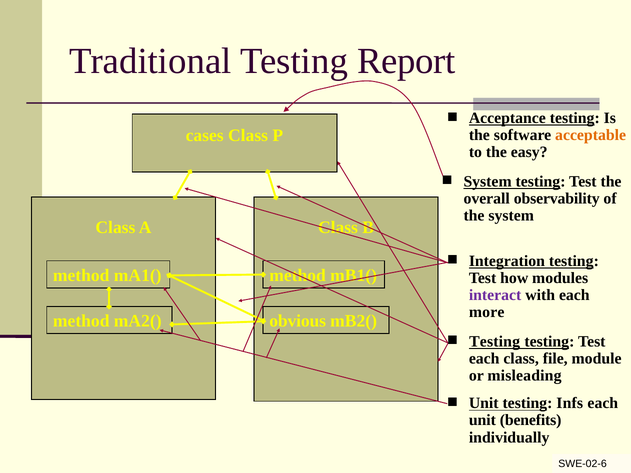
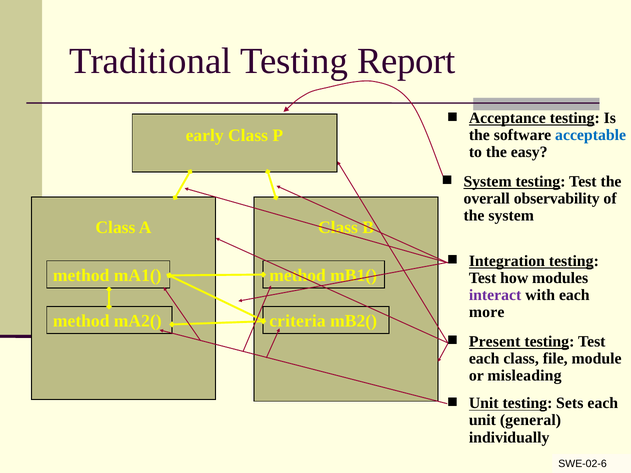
cases: cases -> early (205, 135)
acceptable colour: orange -> blue (591, 135)
obvious: obvious -> criteria (298, 321)
Testing: Testing -> Present (495, 342)
Infs: Infs -> Sets (570, 403)
benefits: benefits -> general (530, 420)
